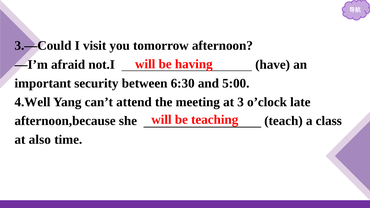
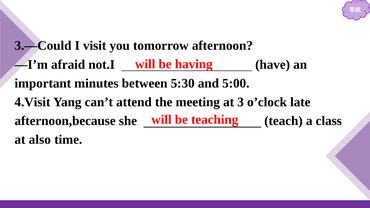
security: security -> minutes (96, 83)
6:30: 6:30 -> 5:30 (183, 83)
4.Well: 4.Well -> 4.Visit (32, 102)
